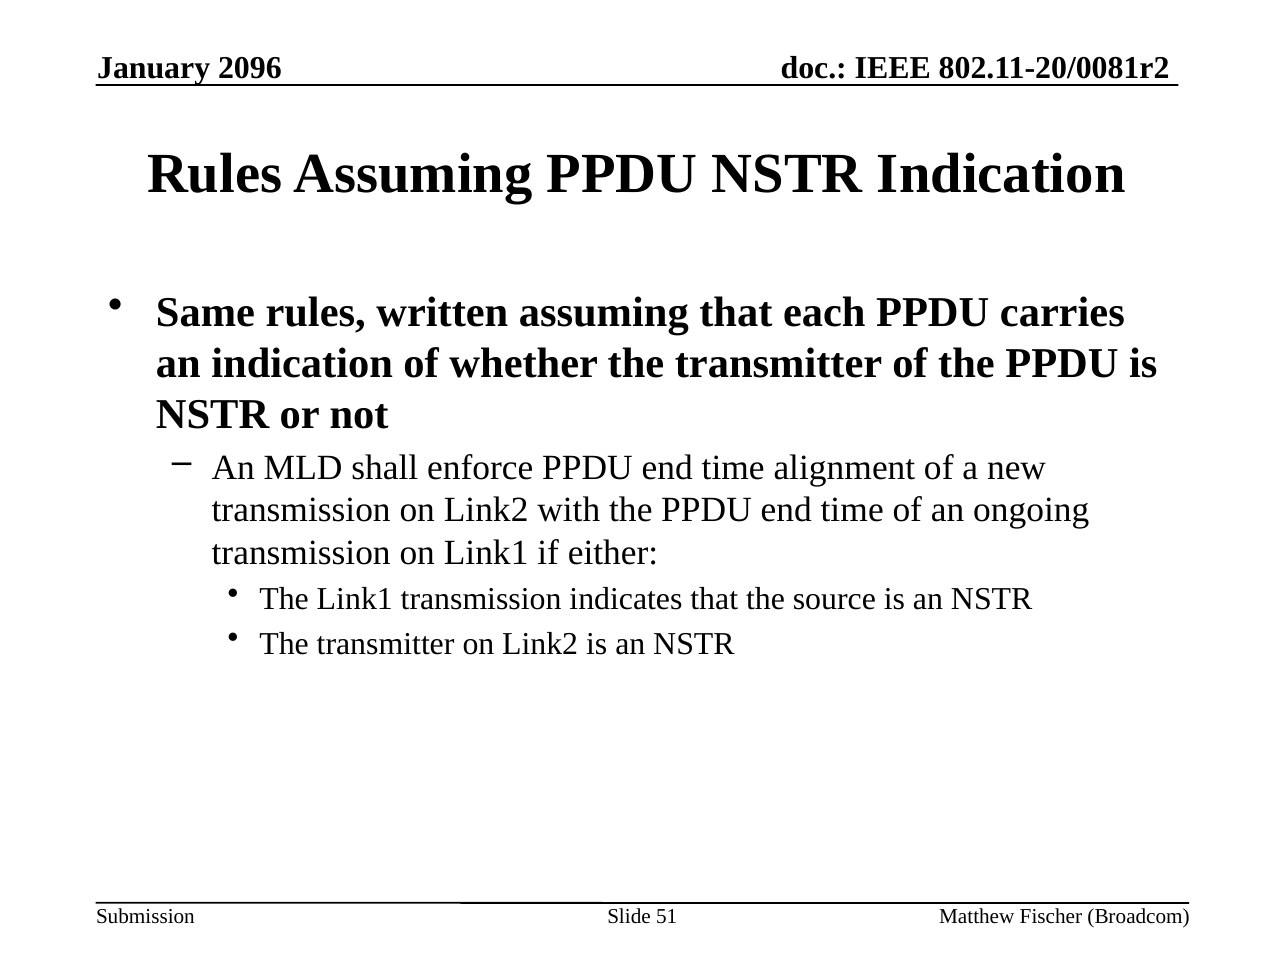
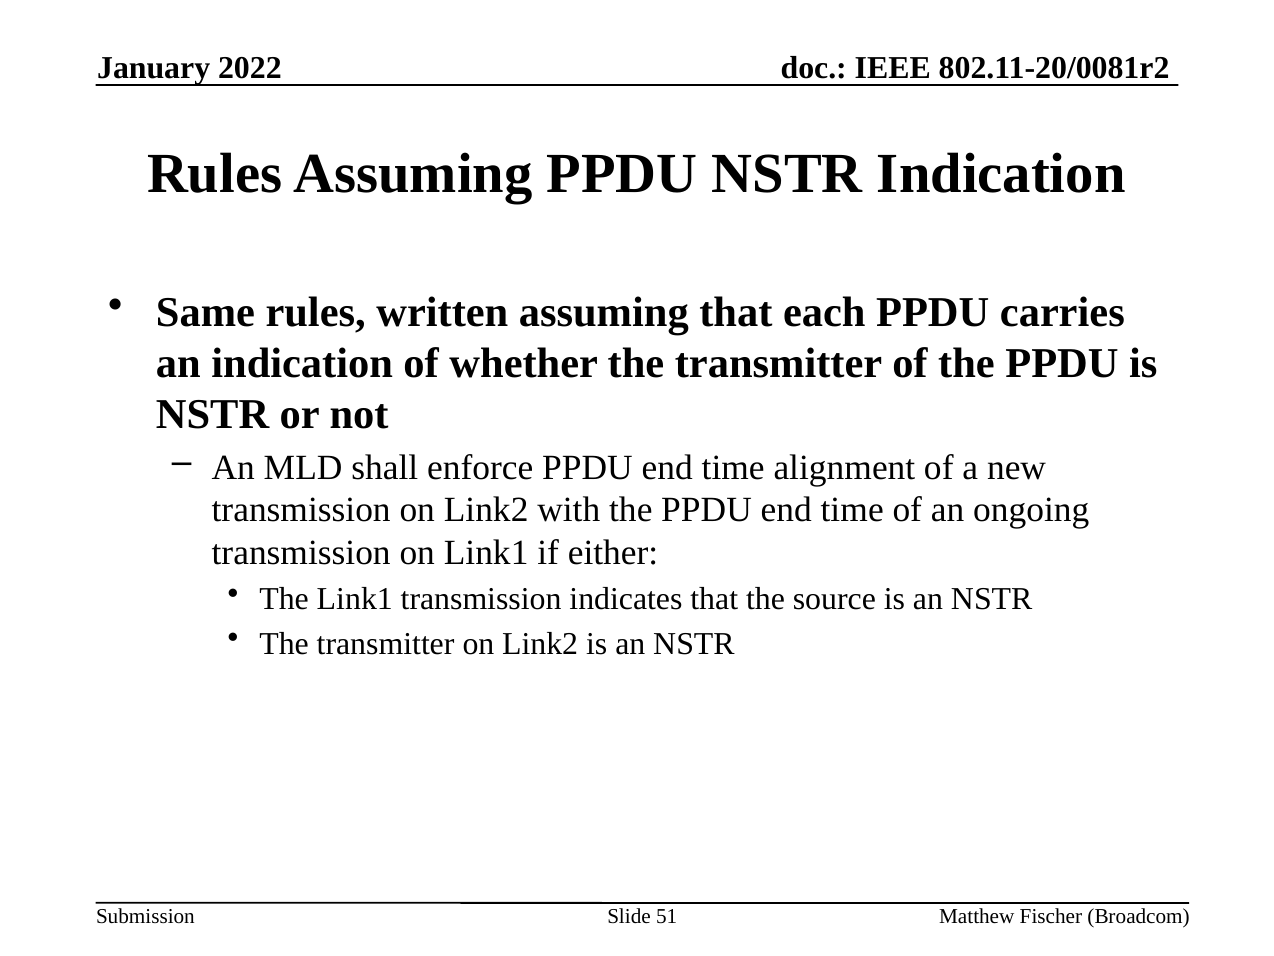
2096: 2096 -> 2022 (250, 68)
